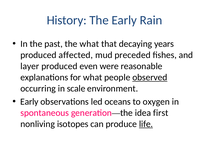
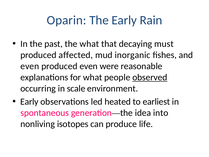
History: History -> Oparin (67, 20)
years: years -> must (164, 44)
preceded: preceded -> inorganic (133, 55)
layer: layer -> even (30, 66)
oceans: oceans -> heated (118, 101)
oxygen: oxygen -> earliest (156, 101)
first: first -> into (161, 113)
life underline: present -> none (146, 124)
